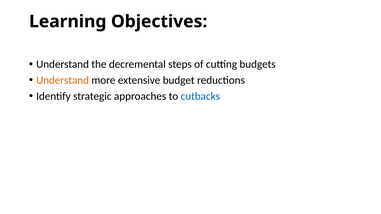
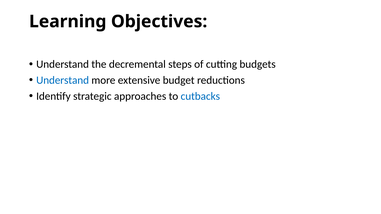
Understand colour: orange -> blue (63, 80)
